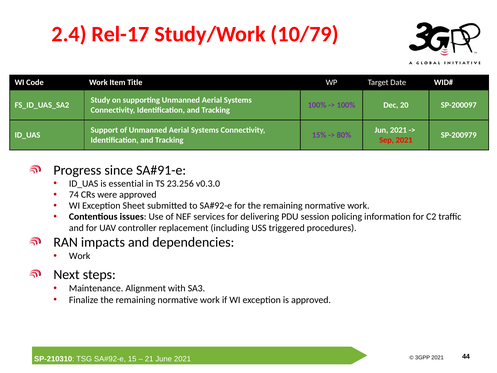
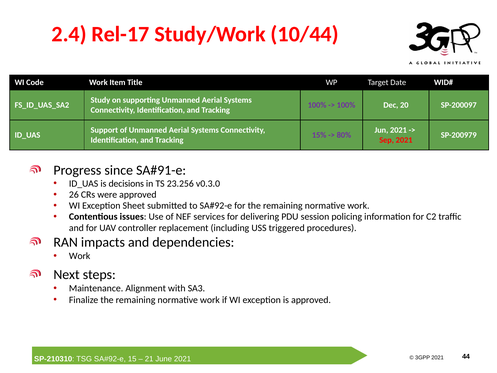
10/79: 10/79 -> 10/44 (305, 34)
essential: essential -> decisions (126, 184)
74: 74 -> 26 (74, 195)
